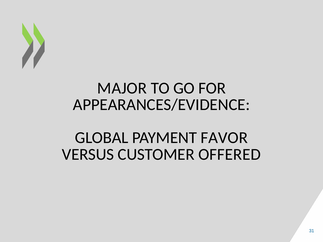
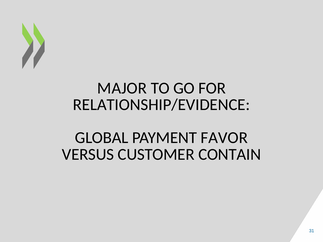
APPEARANCES/EVIDENCE: APPEARANCES/EVIDENCE -> RELATIONSHIP/EVIDENCE (161, 105)
OFFERED: OFFERED -> CONTAIN (230, 155)
